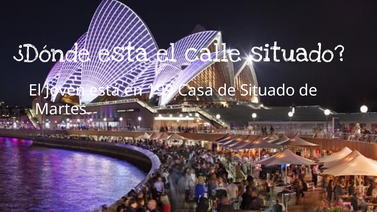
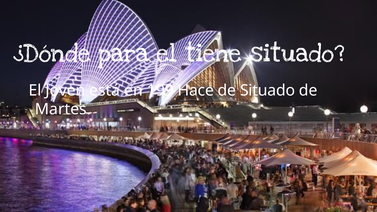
esta: esta -> para (124, 53)
calle: calle -> tiene (213, 53)
Casa: Casa -> Hace (196, 90)
